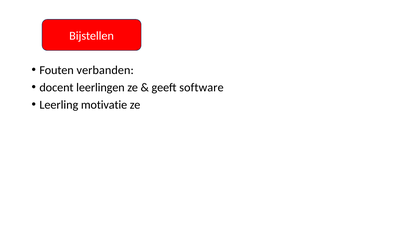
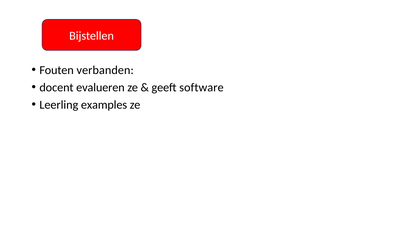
leerlingen: leerlingen -> evalueren (100, 88)
motivatie: motivatie -> examples (104, 105)
